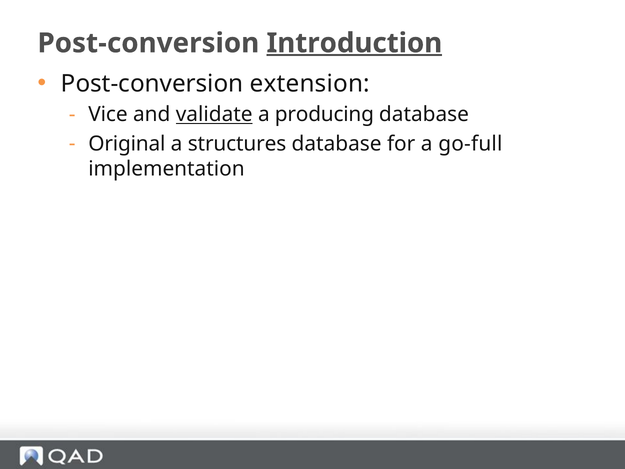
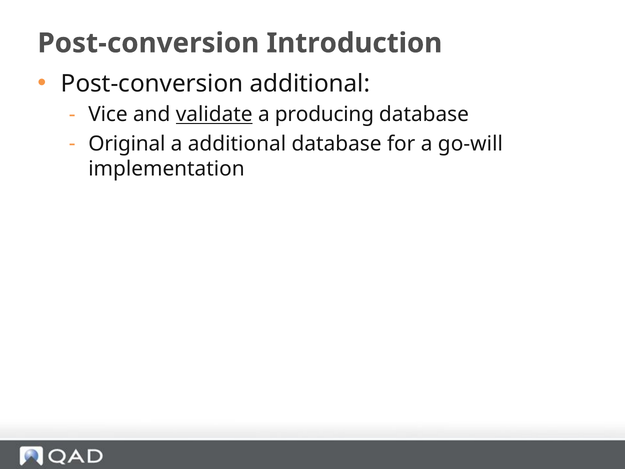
Introduction underline: present -> none (354, 43)
Post-conversion extension: extension -> additional (310, 84)
a structures: structures -> additional (237, 144)
go-full: go-full -> go-will (470, 144)
